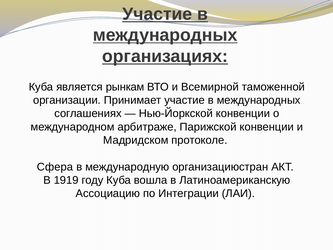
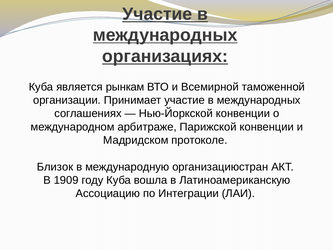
Сфера: Сфера -> Близок (55, 167)
1919: 1919 -> 1909 (66, 180)
